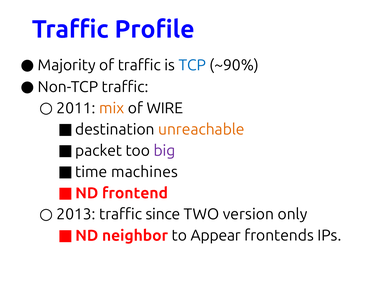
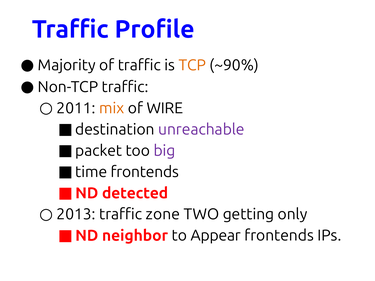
TCP colour: blue -> orange (192, 65)
unreachable colour: orange -> purple (201, 130)
machines: machines -> frontends (145, 172)
frontend: frontend -> detected (135, 193)
since: since -> zone (163, 215)
version: version -> getting (248, 215)
